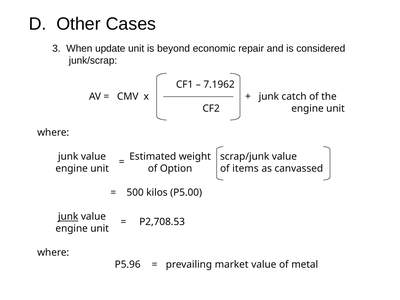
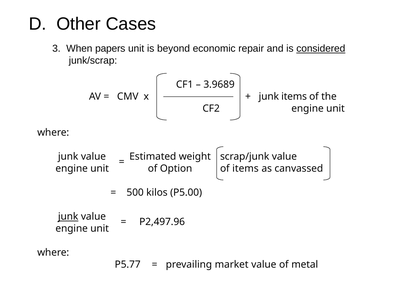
update: update -> papers (110, 49)
considered underline: none -> present (321, 49)
7.1962: 7.1962 -> 3.9689 (219, 85)
junk catch: catch -> items (294, 97)
P2,708.53: P2,708.53 -> P2,497.96 (162, 222)
P5.96: P5.96 -> P5.77 (128, 265)
